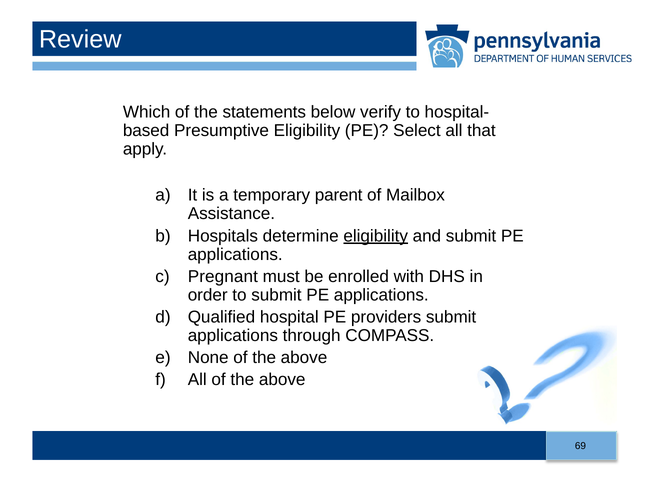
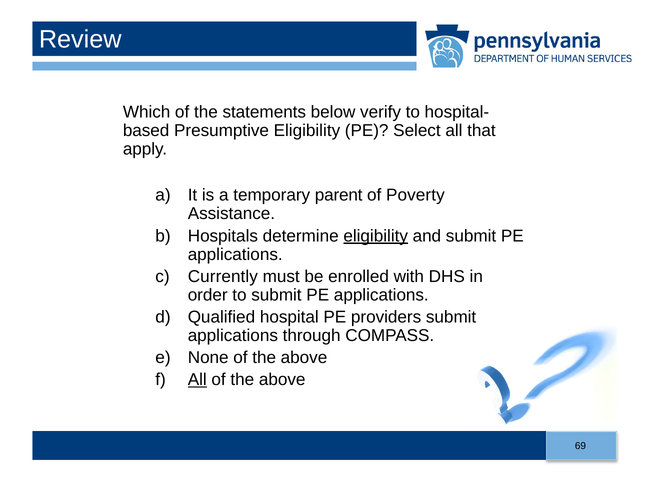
Mailbox: Mailbox -> Poverty (415, 195)
Pregnant: Pregnant -> Currently (223, 276)
All underline: none -> present (197, 379)
